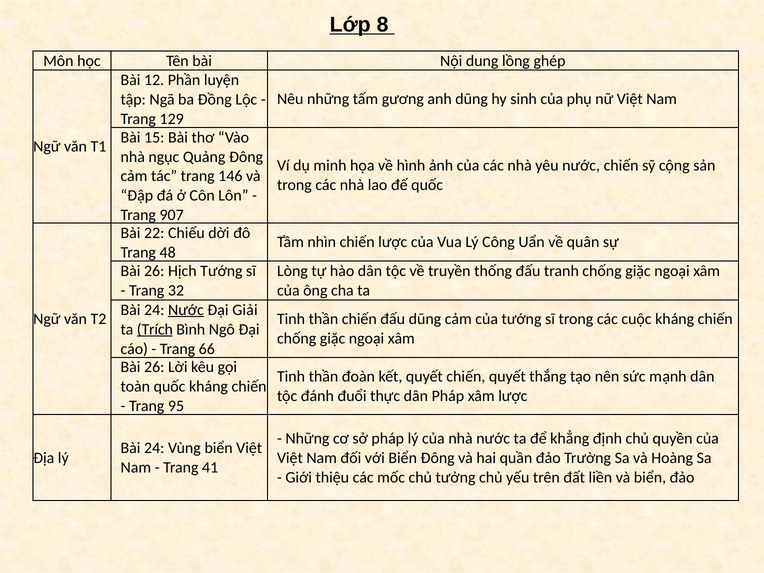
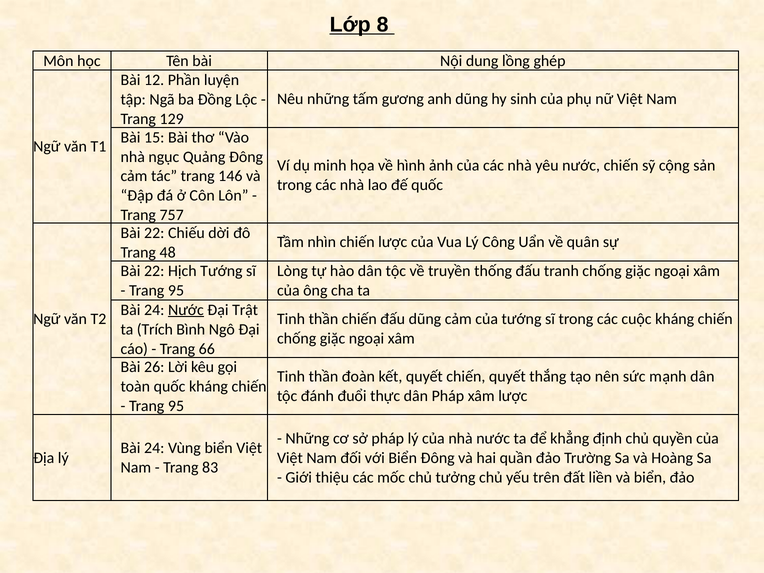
907: 907 -> 757 (172, 215)
26: 26 -> 22 (154, 271)
32: 32 -> 95 (176, 291)
Giải: Giải -> Trật (245, 310)
Trích underline: present -> none (155, 329)
41: 41 -> 83 (210, 468)
